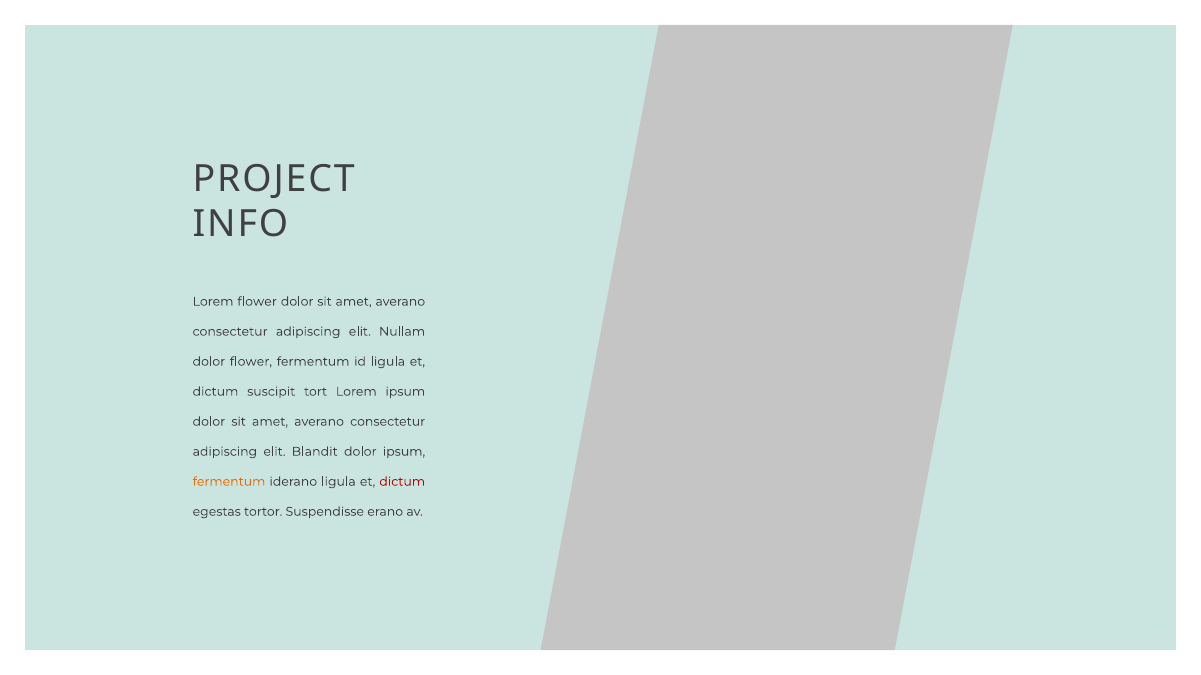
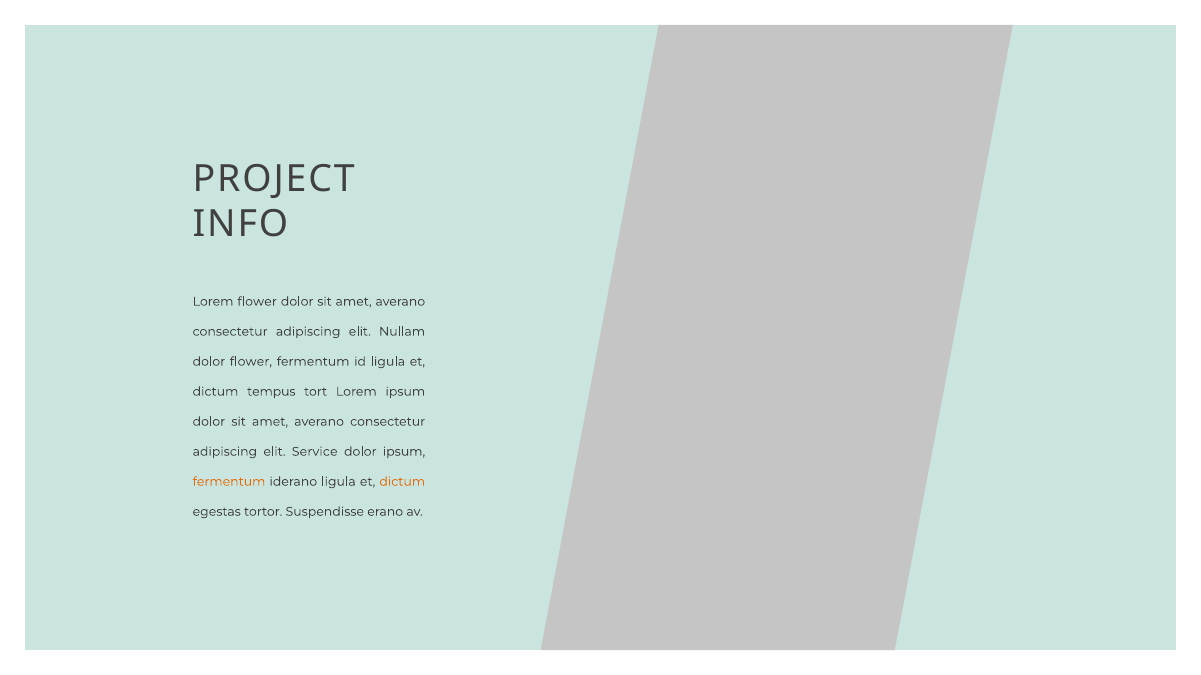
suscipit: suscipit -> tempus (271, 392)
Blandit: Blandit -> Service (315, 452)
dictum colour: red -> orange (402, 482)
